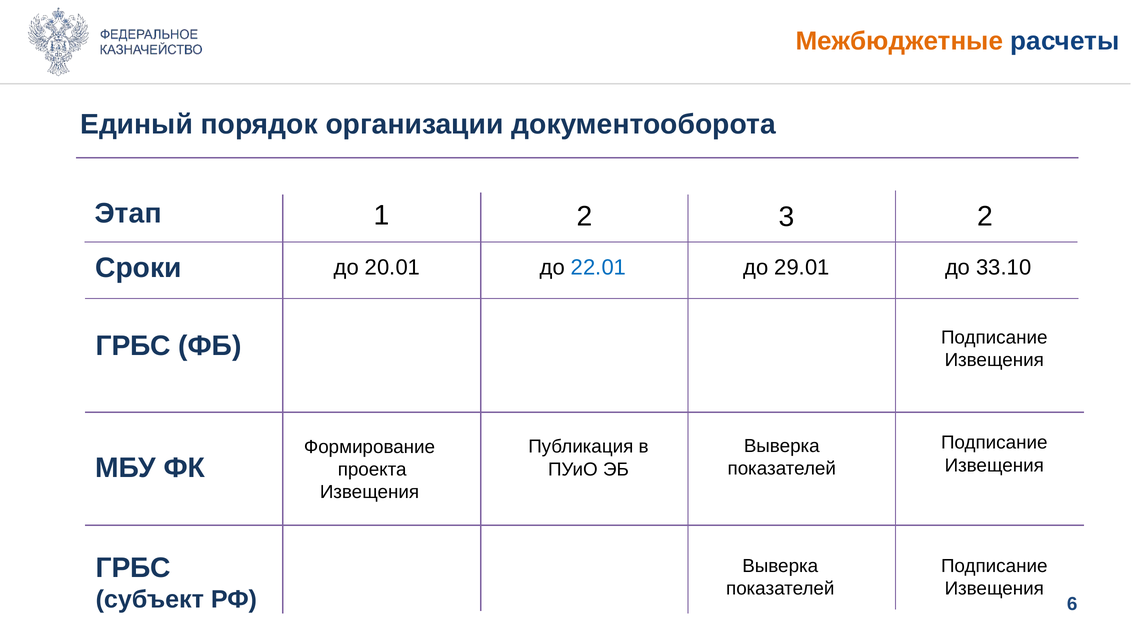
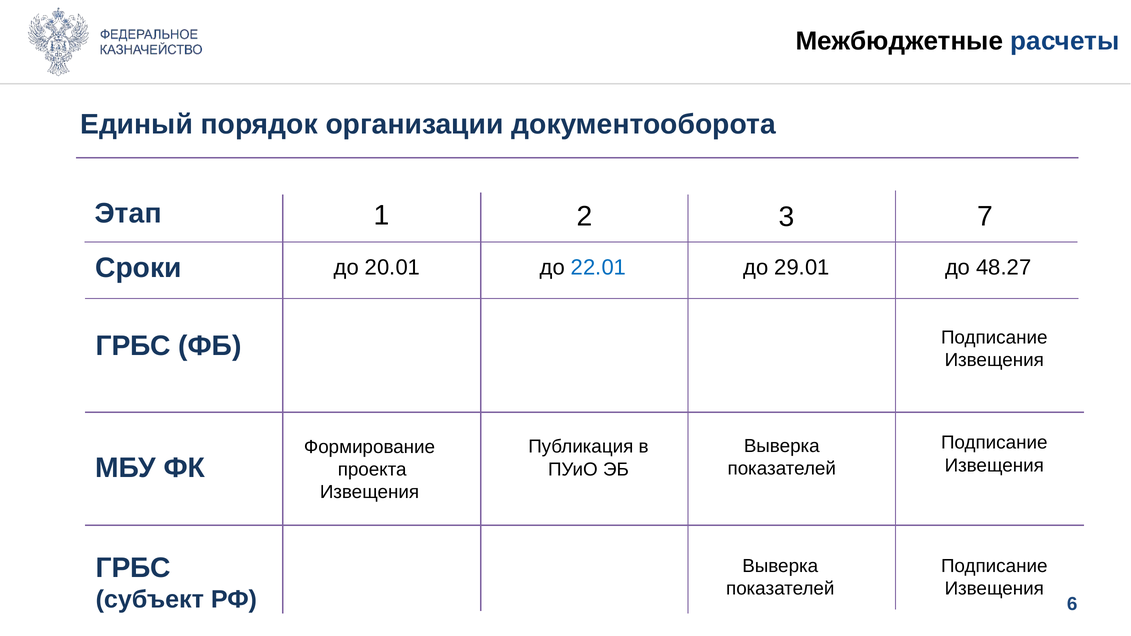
Межбюджетные colour: orange -> black (899, 41)
3 2: 2 -> 7 (985, 217)
33.10: 33.10 -> 48.27 (1004, 268)
